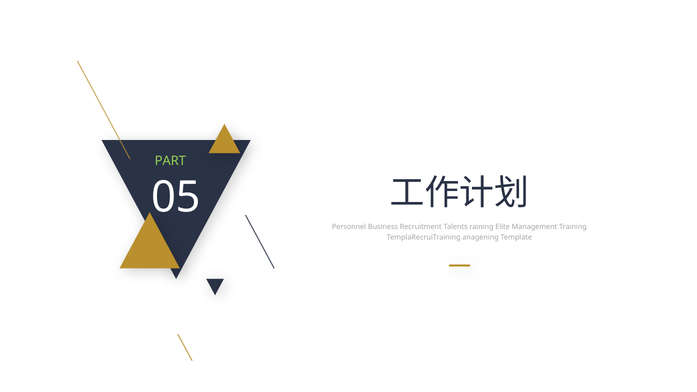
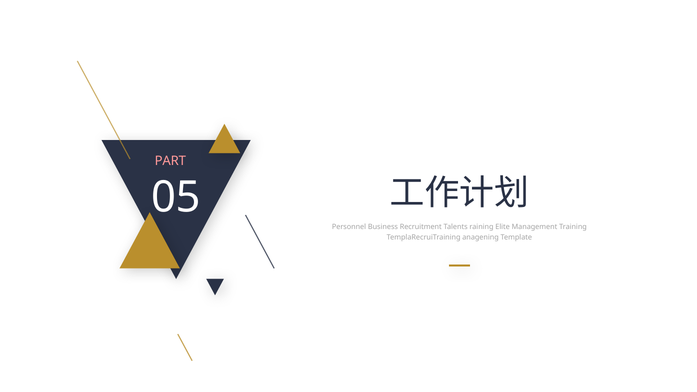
PART colour: light green -> pink (170, 161)
